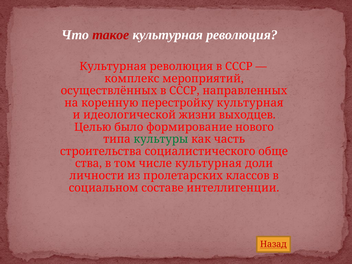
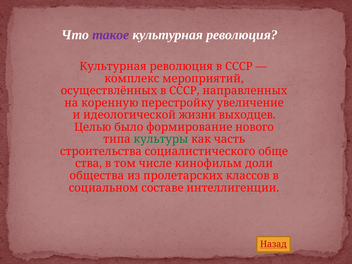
такое colour: red -> purple (111, 35)
перестройку культурная: культурная -> увеличение (250, 103)
числе культурная: культурная -> кинофильм (208, 164)
личности: личности -> общества (97, 176)
